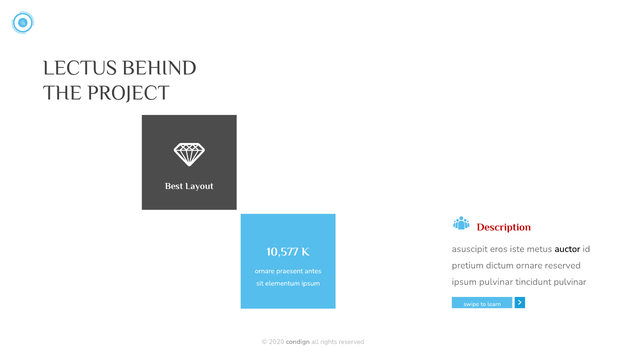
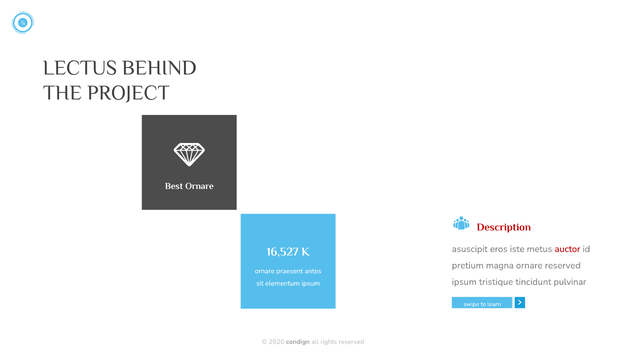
Best Layout: Layout -> Ornare (199, 186)
auctor colour: black -> red (567, 249)
10,577: 10,577 -> 16,527 (283, 252)
dictum: dictum -> magna (500, 265)
ipsum pulvinar: pulvinar -> tristique (496, 282)
